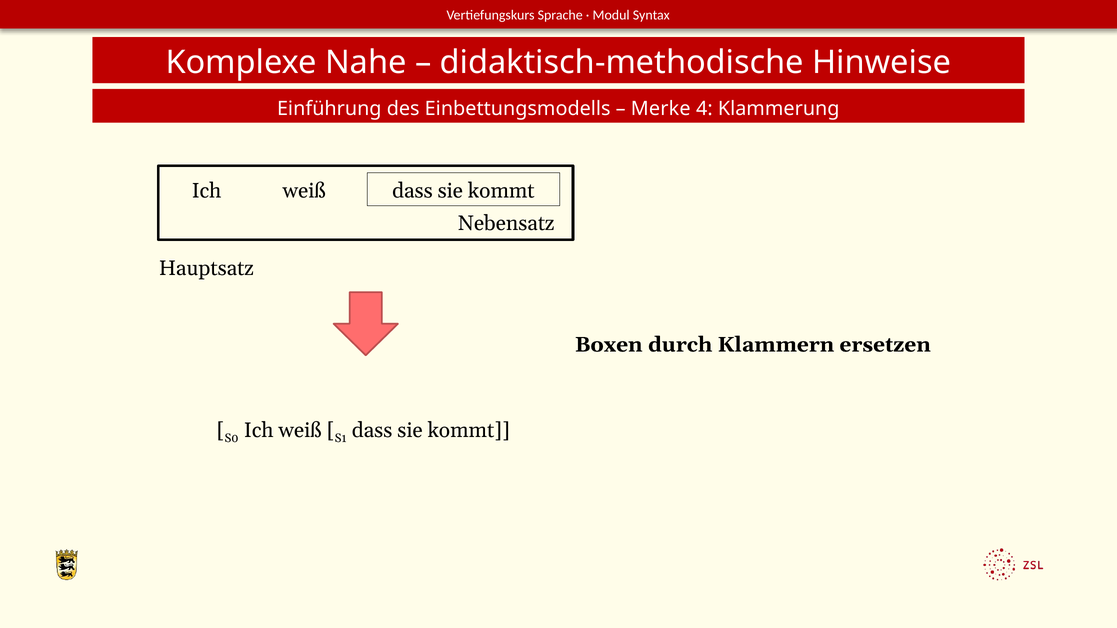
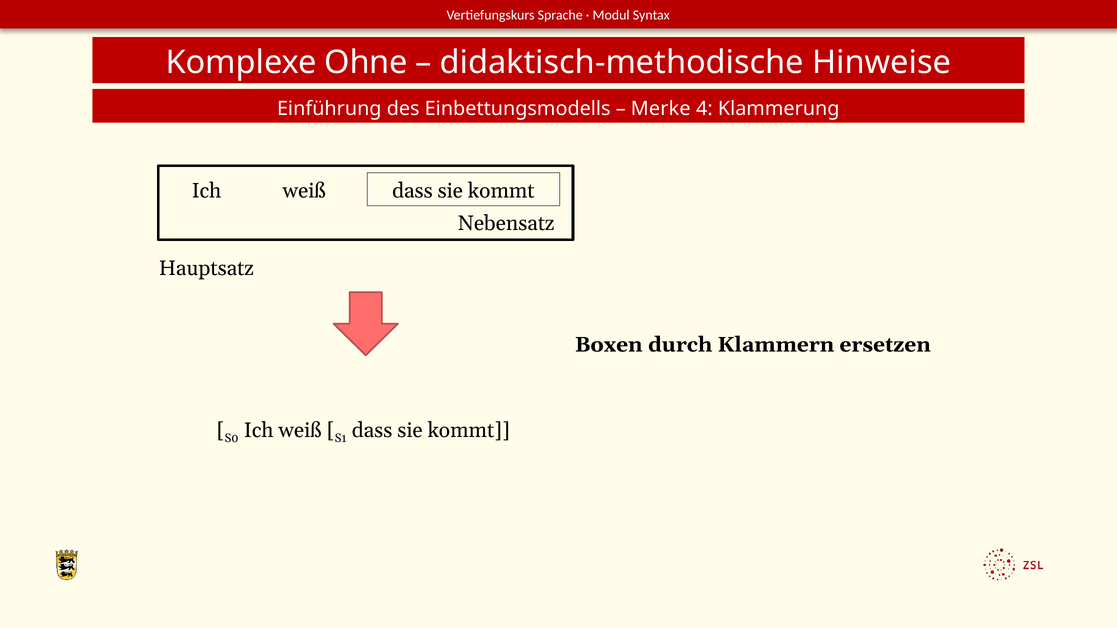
Nahe: Nahe -> Ohne (366, 63)
